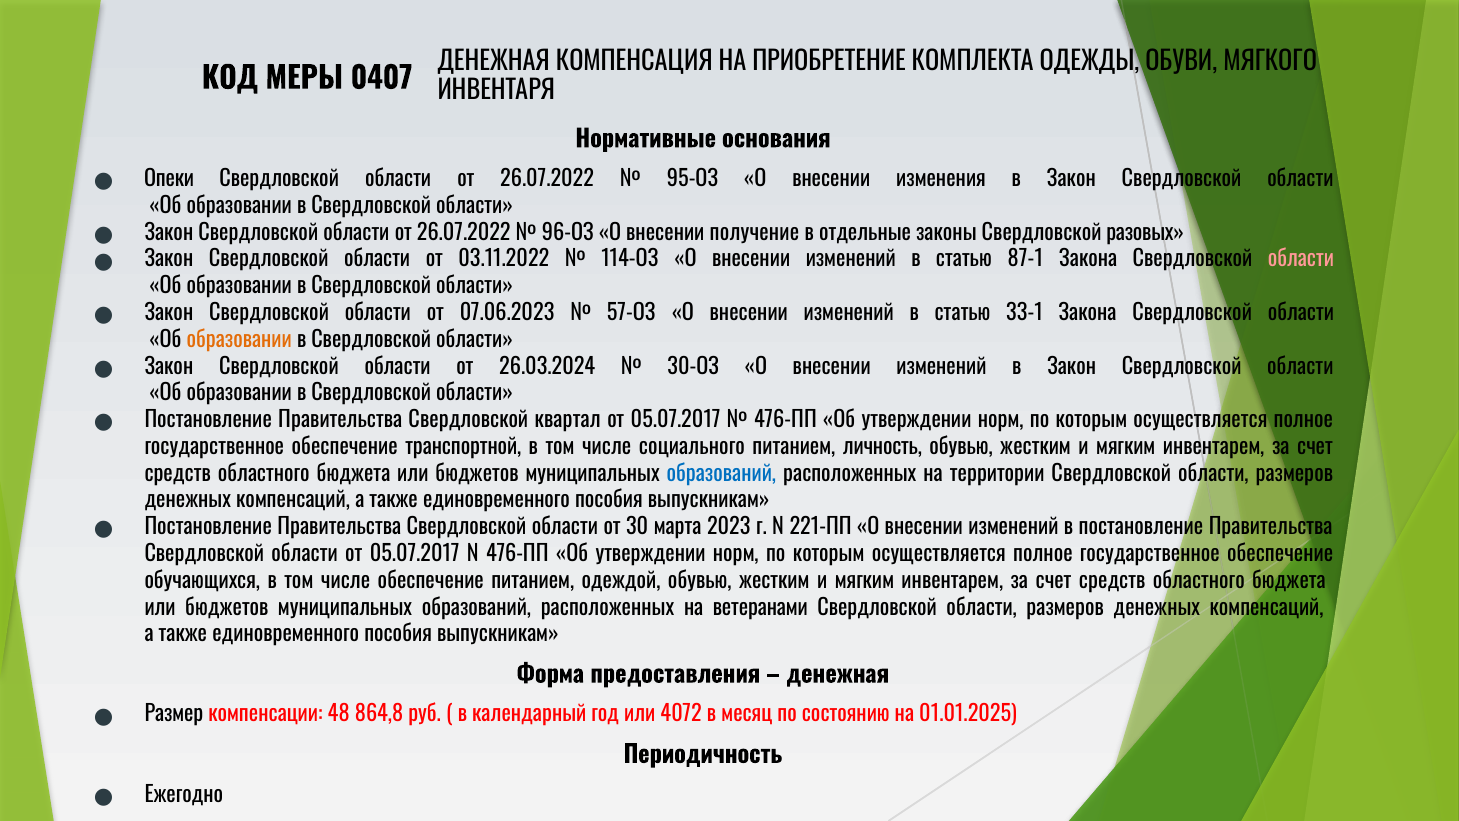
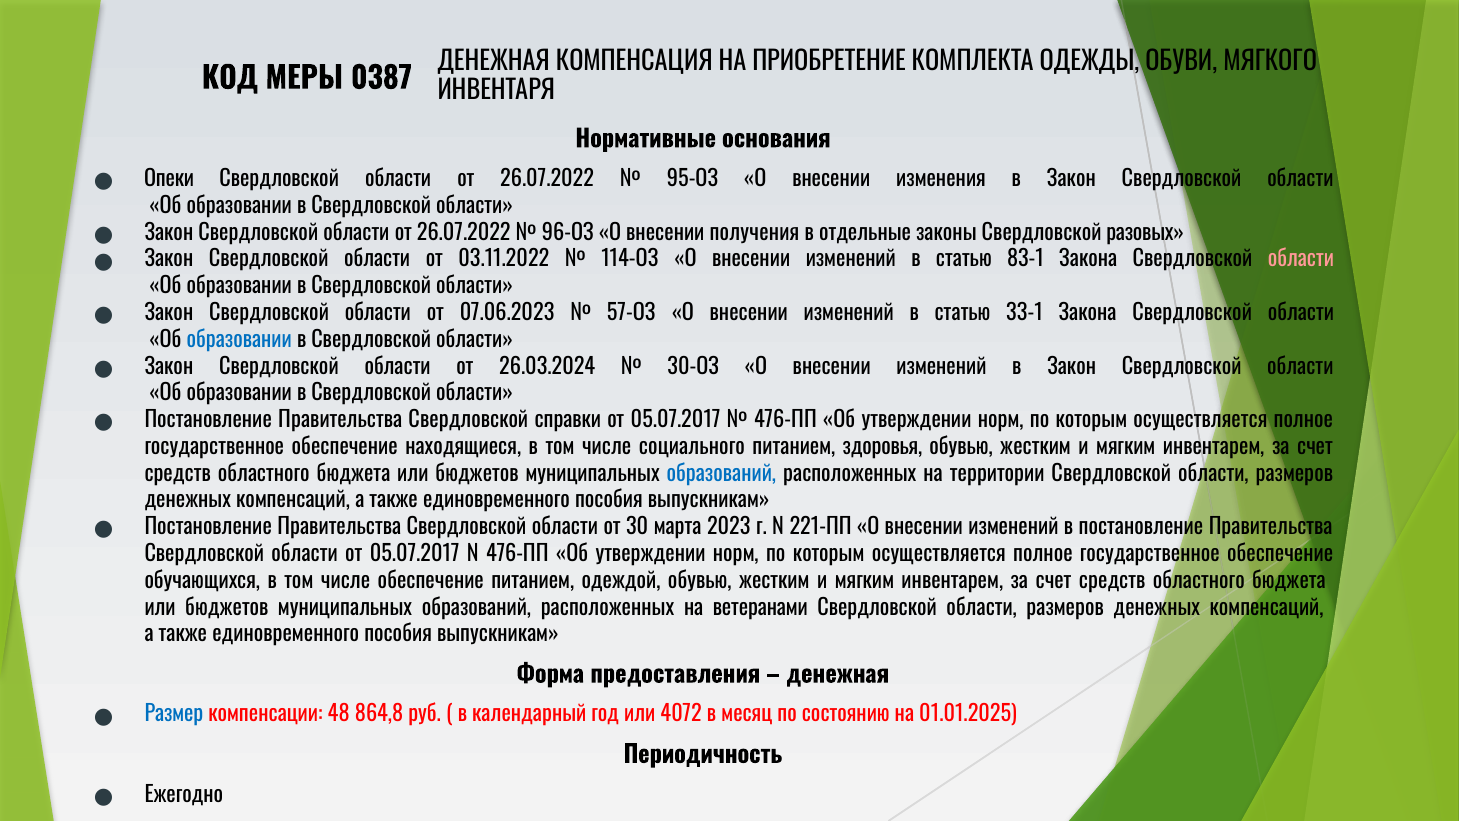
0407: 0407 -> 0387 (381, 79)
получение: получение -> получения (754, 233)
87-1: 87-1 -> 83-1 (1025, 259)
образовании colour: orange -> blue (239, 340)
квартал: квартал -> справки (568, 420)
транспортной: транспортной -> находящиеся (463, 447)
личность: личность -> здоровья (882, 447)
Размер colour: black -> blue (174, 714)
